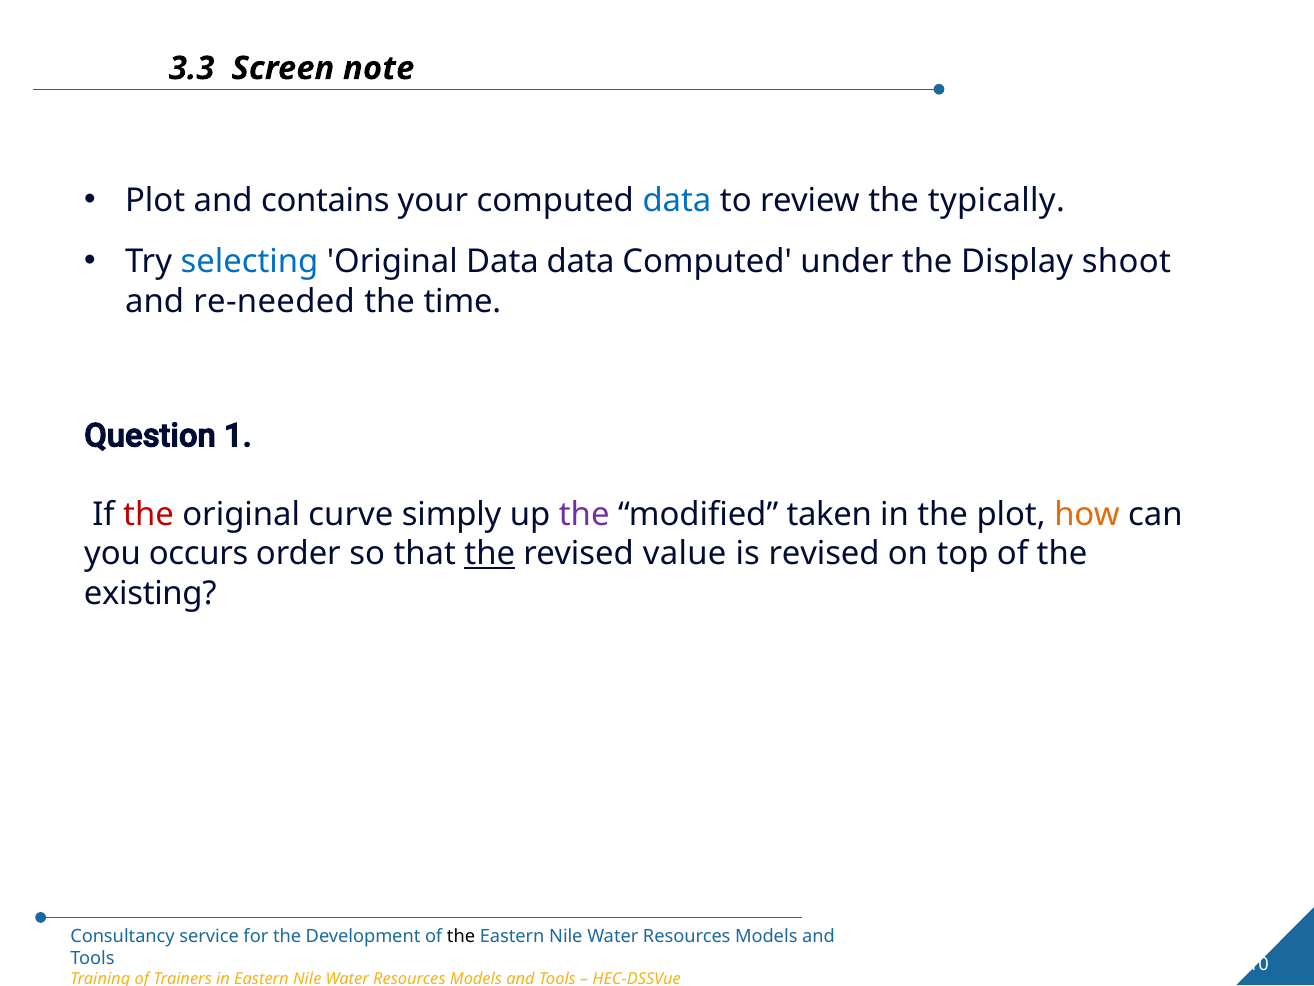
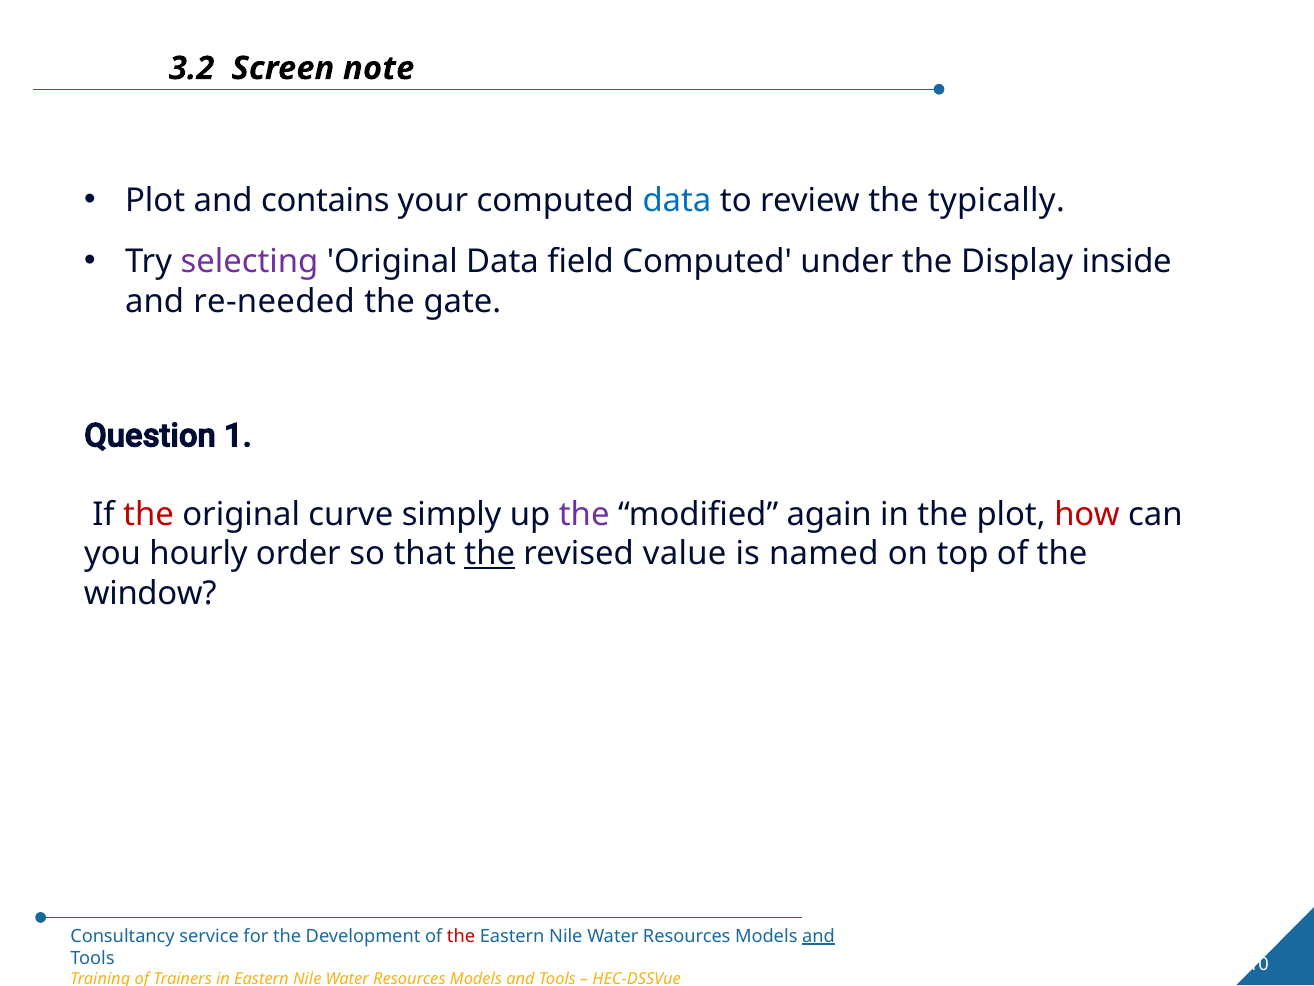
3.3: 3.3 -> 3.2 (192, 68)
selecting colour: blue -> purple (249, 262)
Data data: data -> field (581, 262)
shoot: shoot -> inside (1127, 262)
time: time -> gate (462, 301)
taken: taken -> again (829, 514)
how colour: orange -> red (1087, 514)
occurs: occurs -> hourly (199, 554)
is revised: revised -> named (824, 554)
existing: existing -> window (150, 593)
the colour: black -> red (461, 936)
and underline: none -> present (819, 936)
